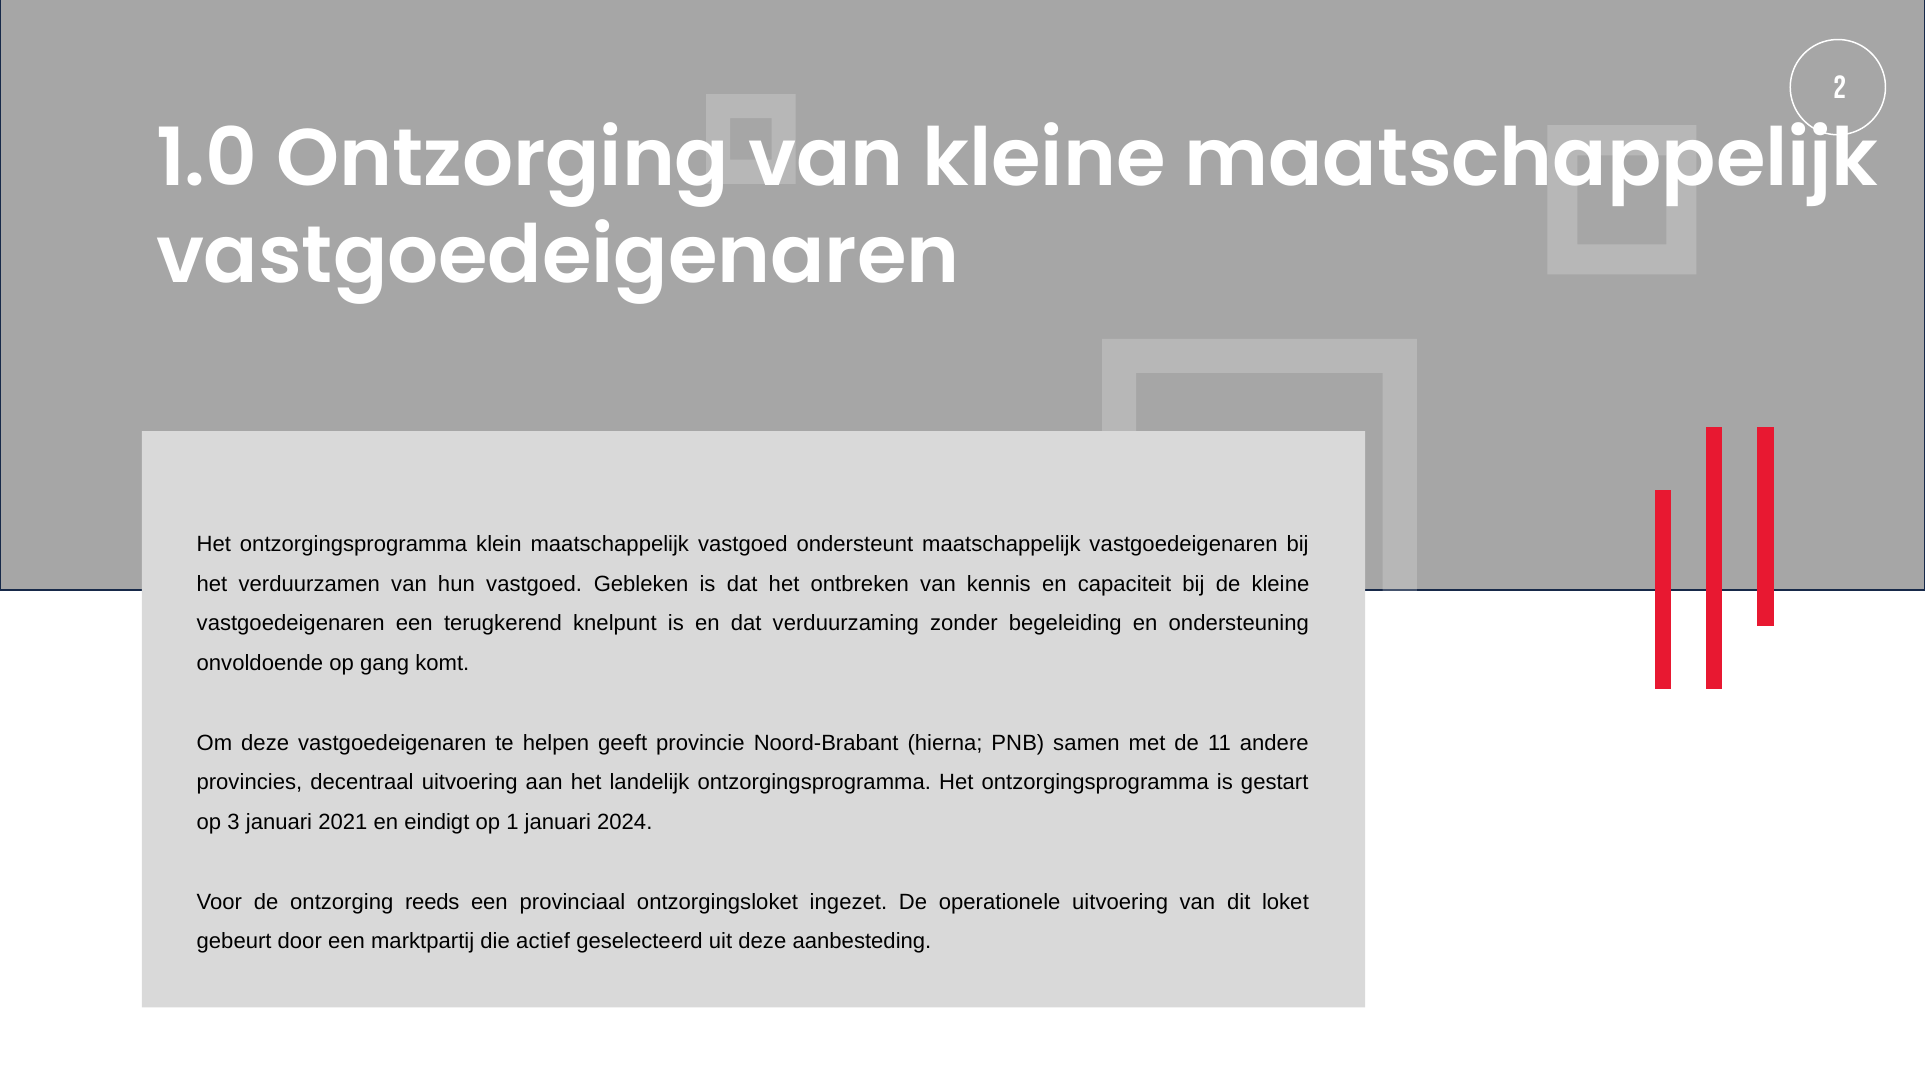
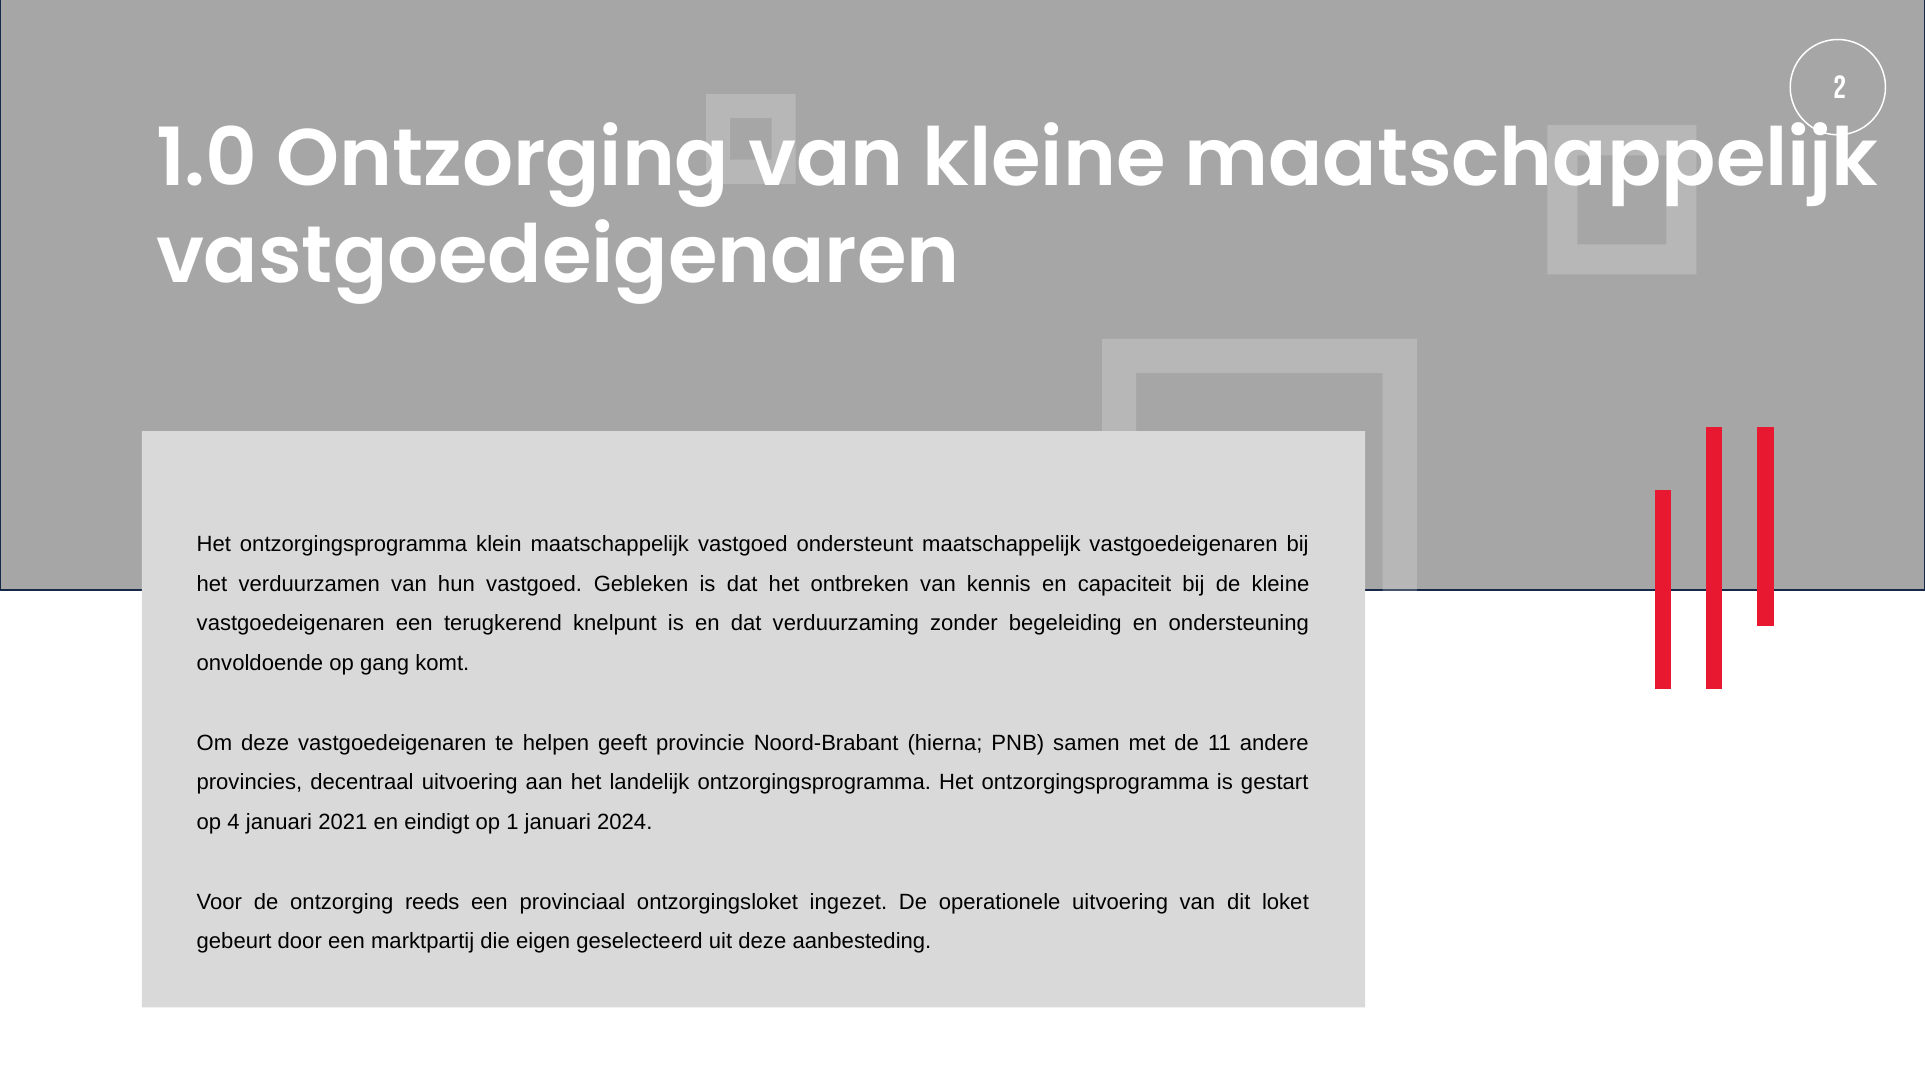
3: 3 -> 4 (233, 822)
actief: actief -> eigen (543, 941)
